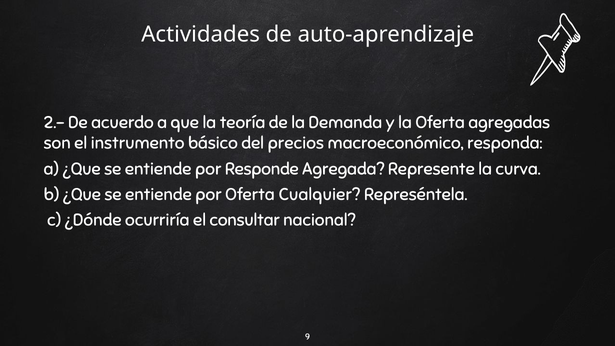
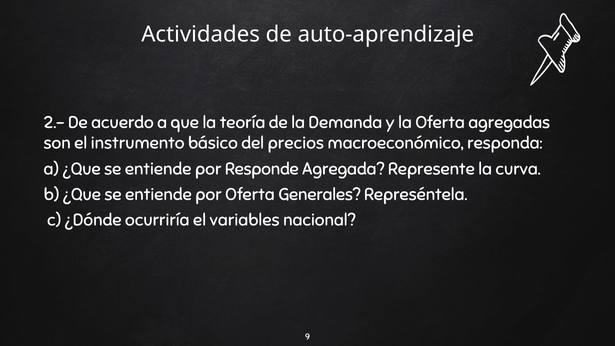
Cualquier: Cualquier -> Generales (320, 195)
consultar: consultar -> variables (245, 220)
